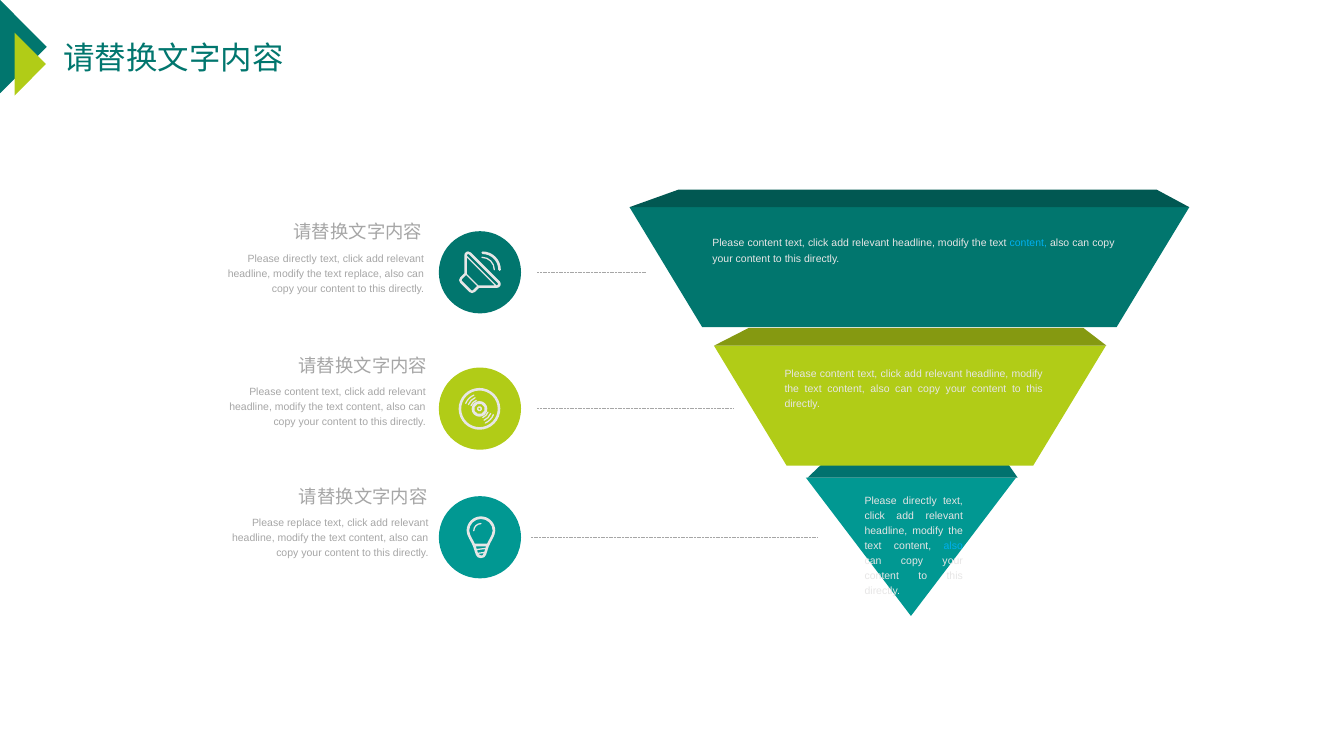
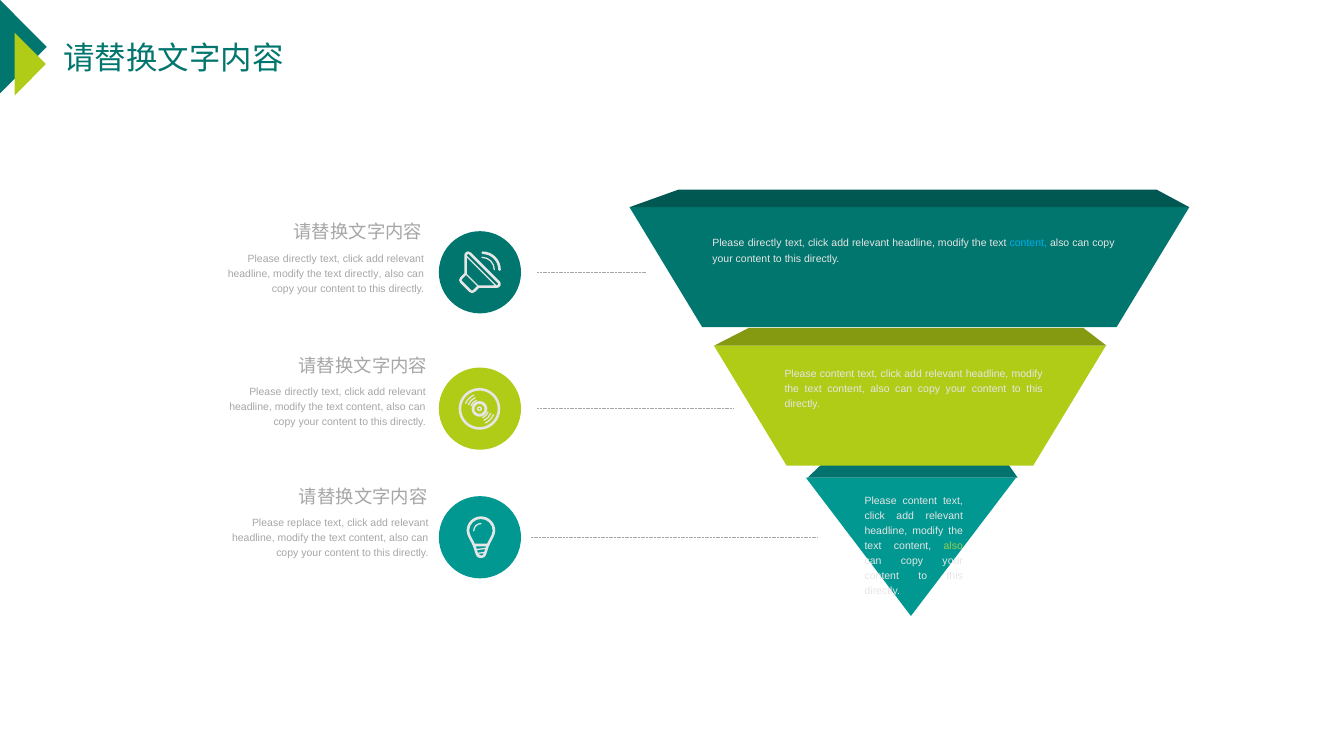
content: content -> directly (765, 243)
text replace: replace -> directly (363, 274)
content: content -> directly (301, 392)
directly: directly -> content (920, 501)
also colour: light blue -> light green (953, 546)
